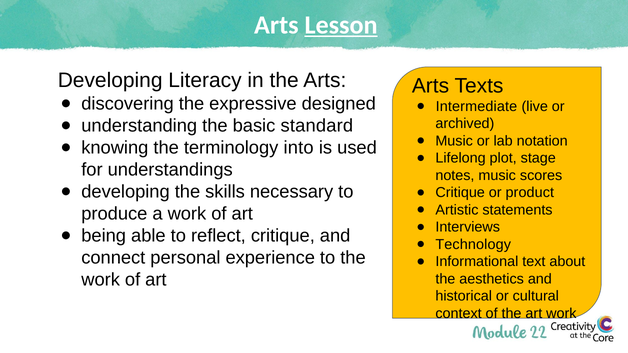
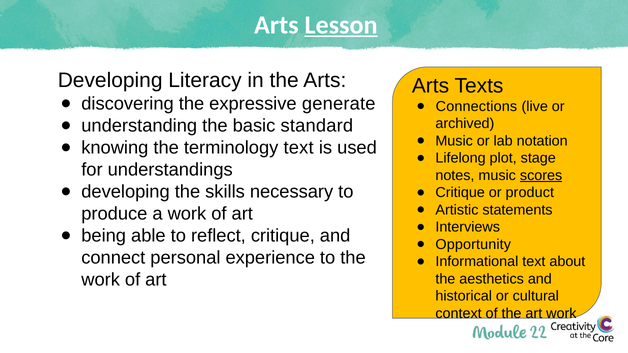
designed: designed -> generate (339, 104)
Intermediate: Intermediate -> Connections (476, 106)
terminology into: into -> text (299, 148)
scores underline: none -> present (541, 176)
Technology: Technology -> Opportunity (473, 245)
